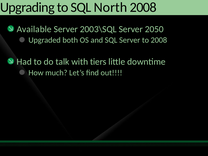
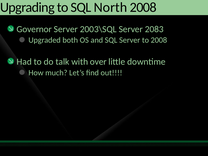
Available: Available -> Governor (34, 29)
2050: 2050 -> 2083 (154, 29)
tiers: tiers -> over (98, 62)
